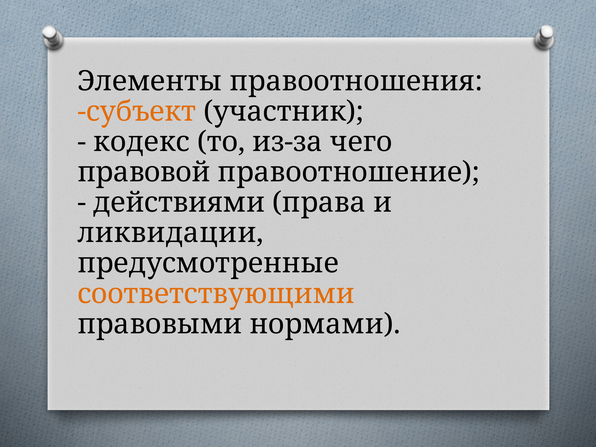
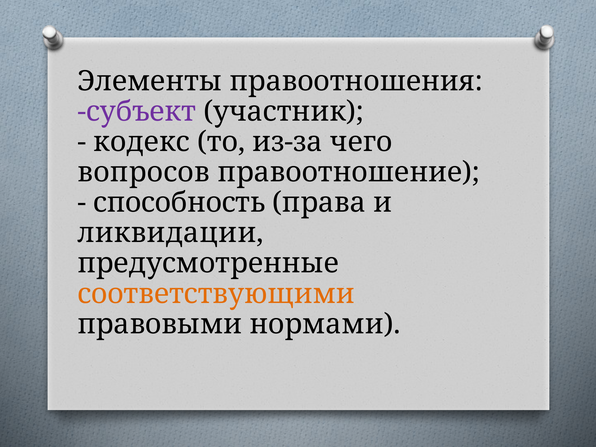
субъект colour: orange -> purple (137, 111)
правовой: правовой -> вопросов (144, 172)
действиями: действиями -> способность (179, 203)
